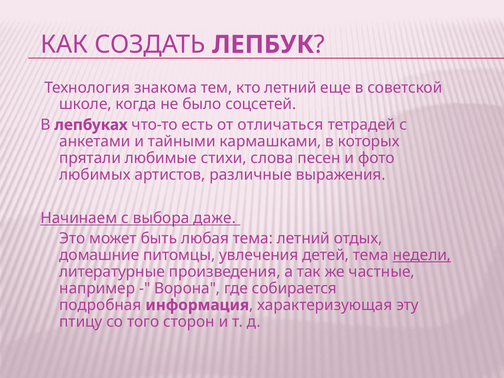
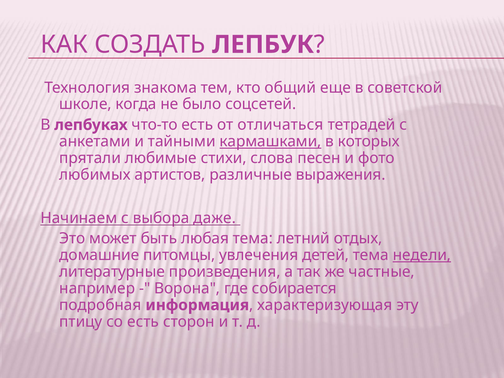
кто летний: летний -> общий (290, 88)
кармашками underline: none -> present (270, 142)
со того: того -> есть (143, 322)
